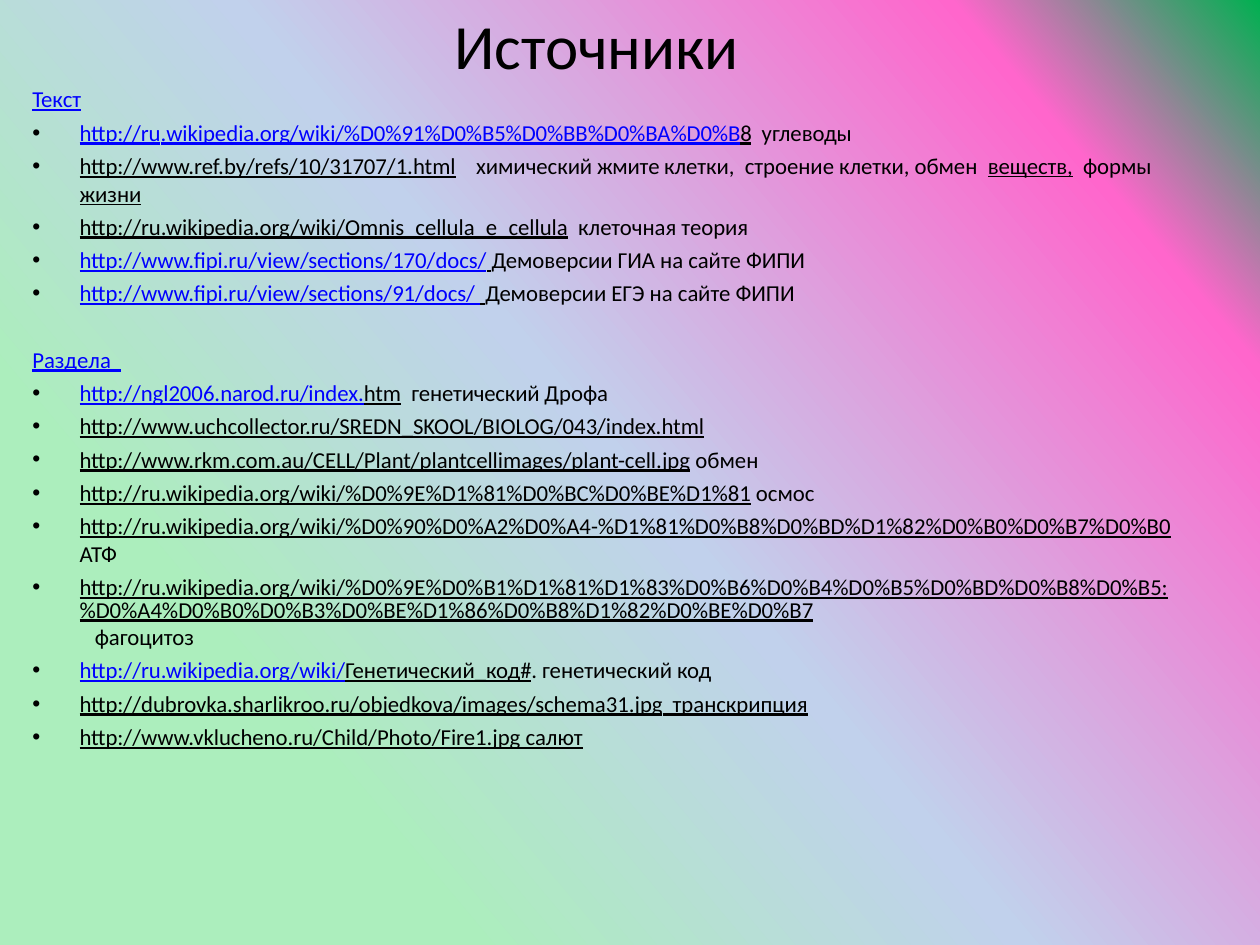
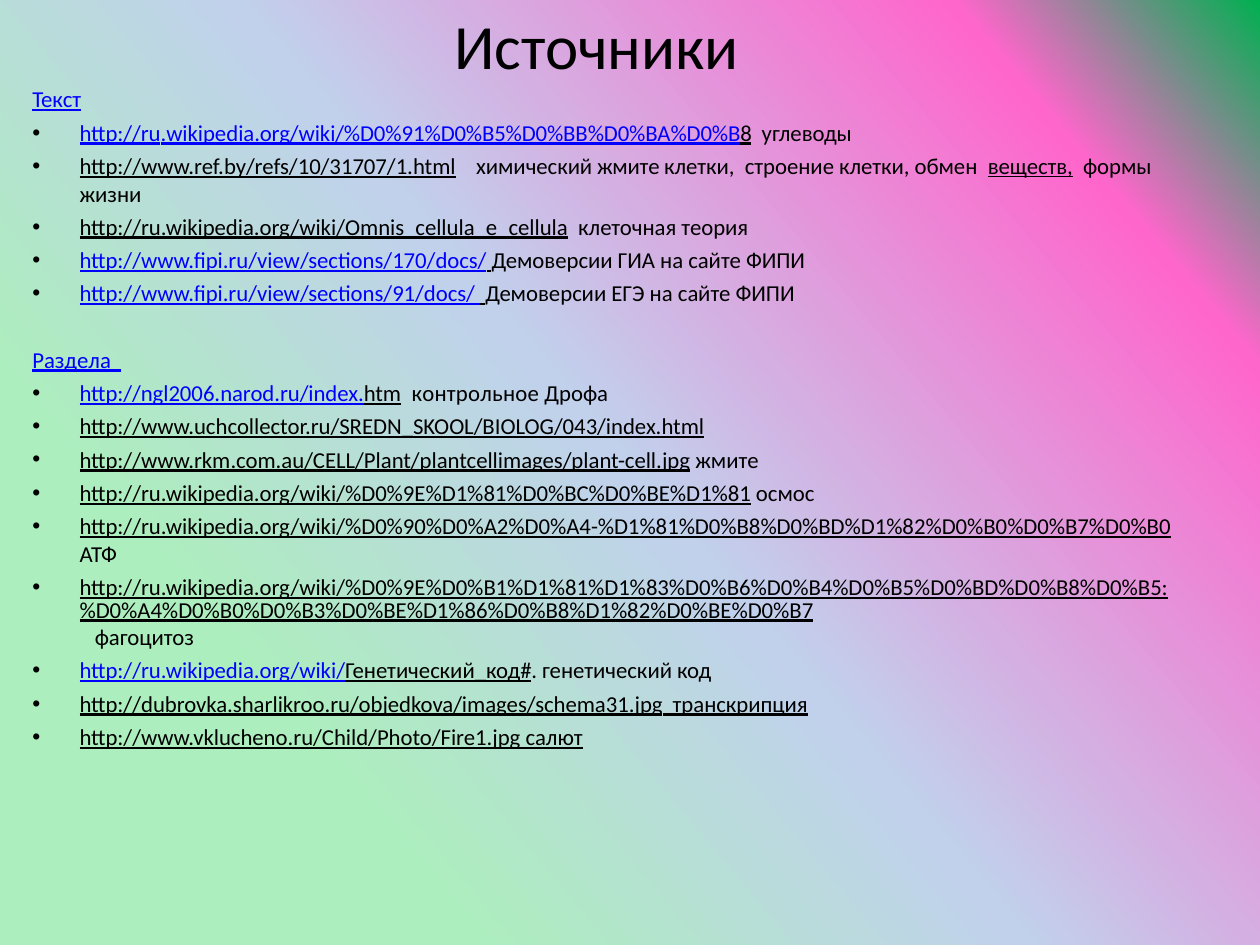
жизни underline: present -> none (111, 195)
http://ngl2006.narod.ru/index.htm генетический: генетический -> контрольное (475, 394)
http://www.rkm.com.au/CELL/Plant/plantcellimages/plant-cell.jpg обмен: обмен -> жмите (727, 461)
